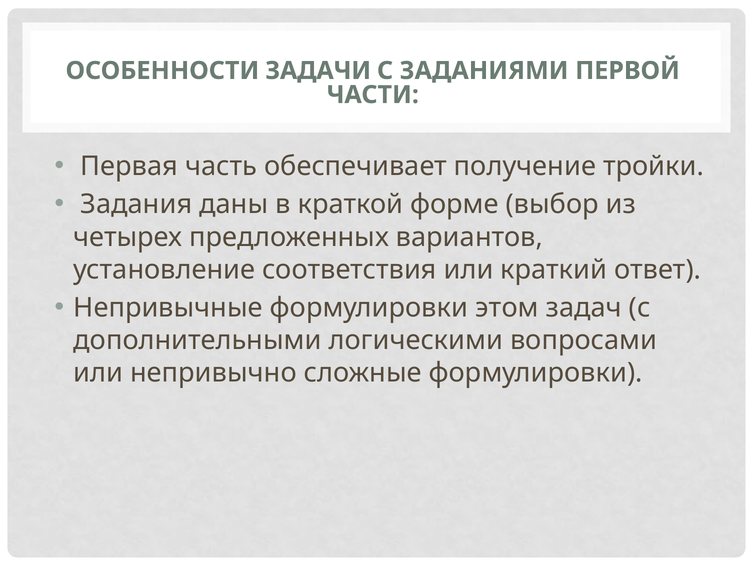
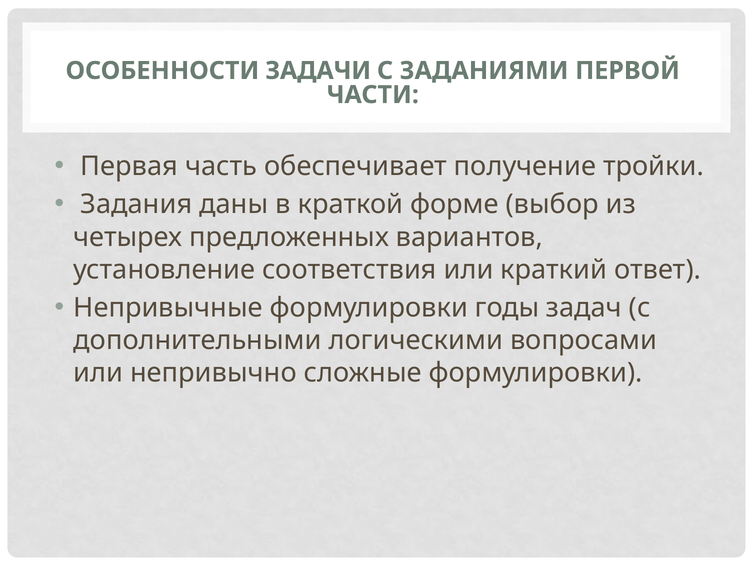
этом: этом -> годы (507, 308)
